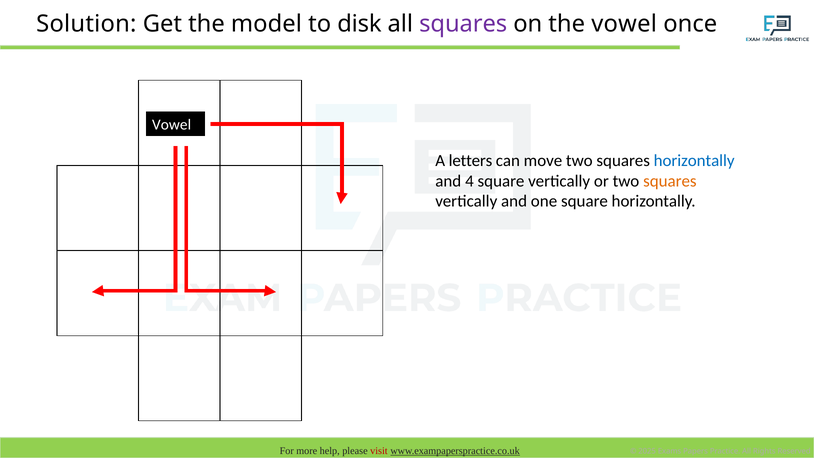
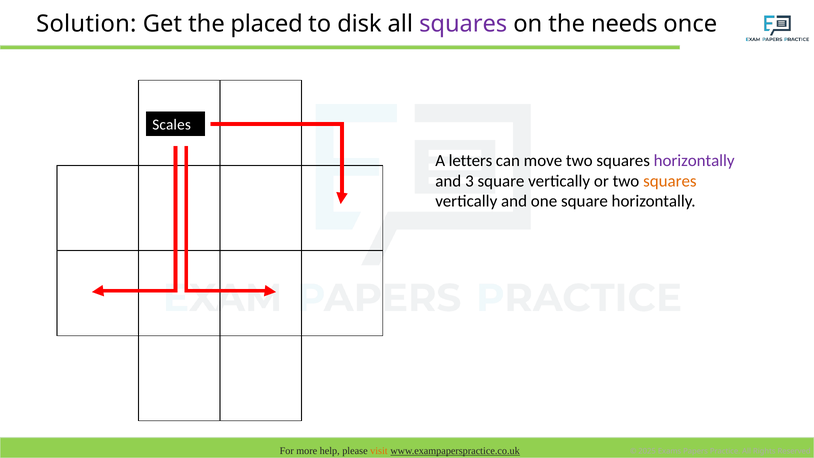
model: model -> placed (267, 24)
the vowel: vowel -> needs (624, 24)
Vowel: Vowel -> Scales (172, 125)
horizontally colour: blue -> purple (694, 161)
4: 4 -> 3 (469, 181)
visit colour: red -> orange (379, 451)
